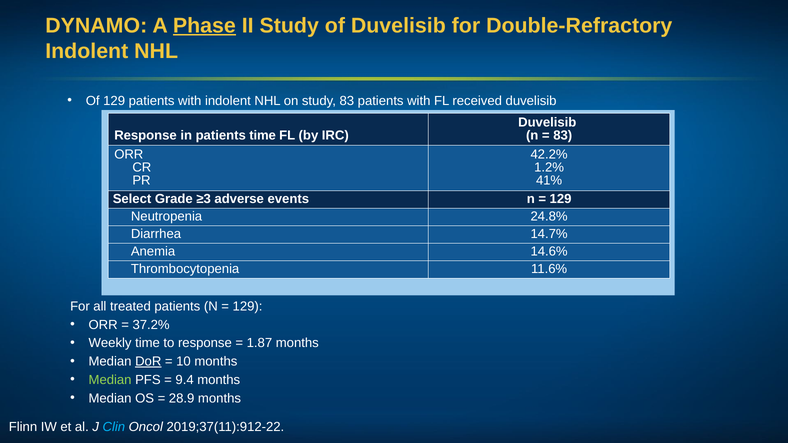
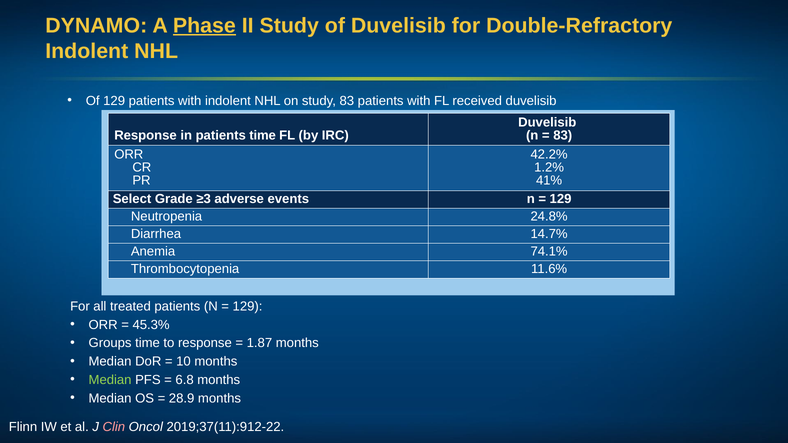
14.6%: 14.6% -> 74.1% (549, 252)
37.2%: 37.2% -> 45.3% (151, 325)
Weekly: Weekly -> Groups (110, 343)
DoR underline: present -> none (148, 362)
9.4: 9.4 -> 6.8 (185, 380)
Clin colour: light blue -> pink (114, 427)
